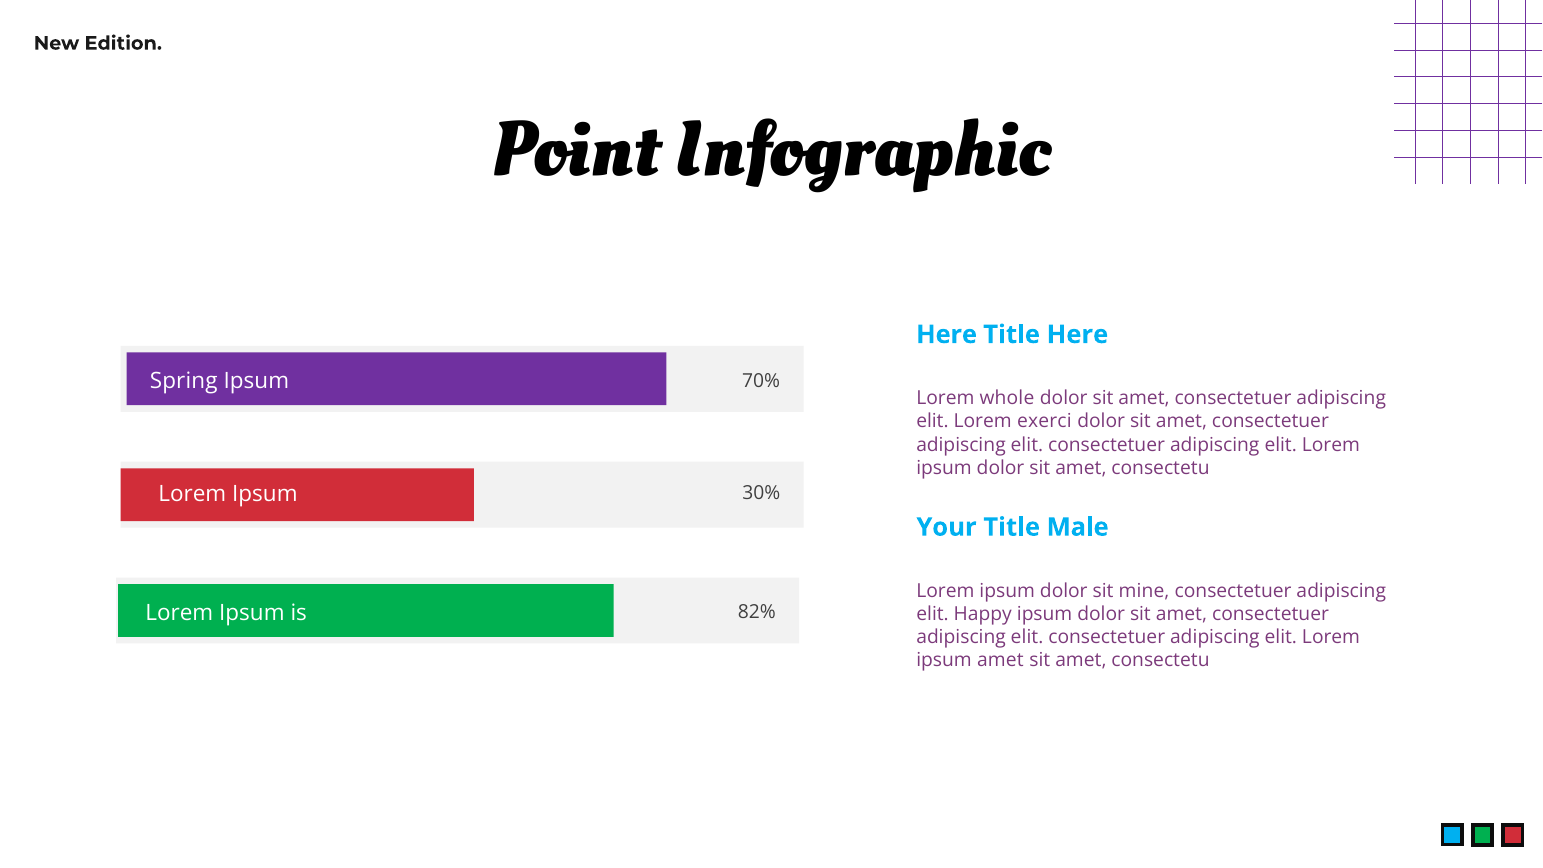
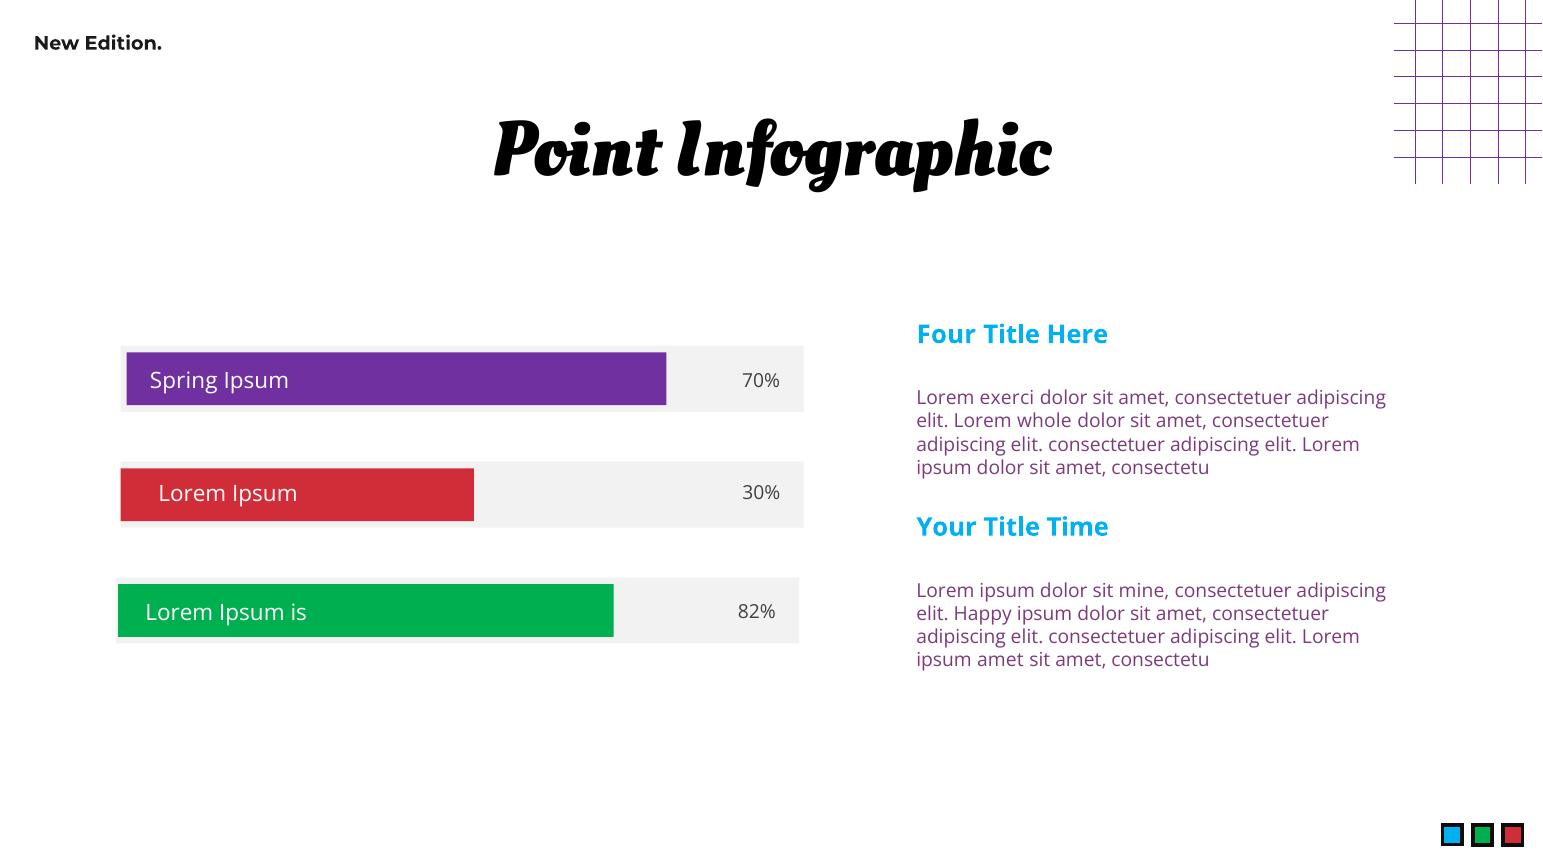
Here: Here -> Four (946, 335)
whole: whole -> exerci (1007, 398)
exerci: exerci -> whole (1044, 422)
Male: Male -> Time (1078, 527)
